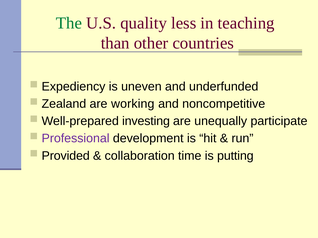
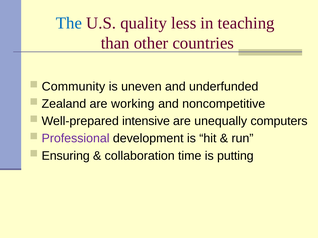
The colour: green -> blue (69, 23)
Expediency: Expediency -> Community (73, 87)
investing: investing -> intensive (146, 121)
participate: participate -> computers (279, 121)
Provided: Provided -> Ensuring (66, 156)
